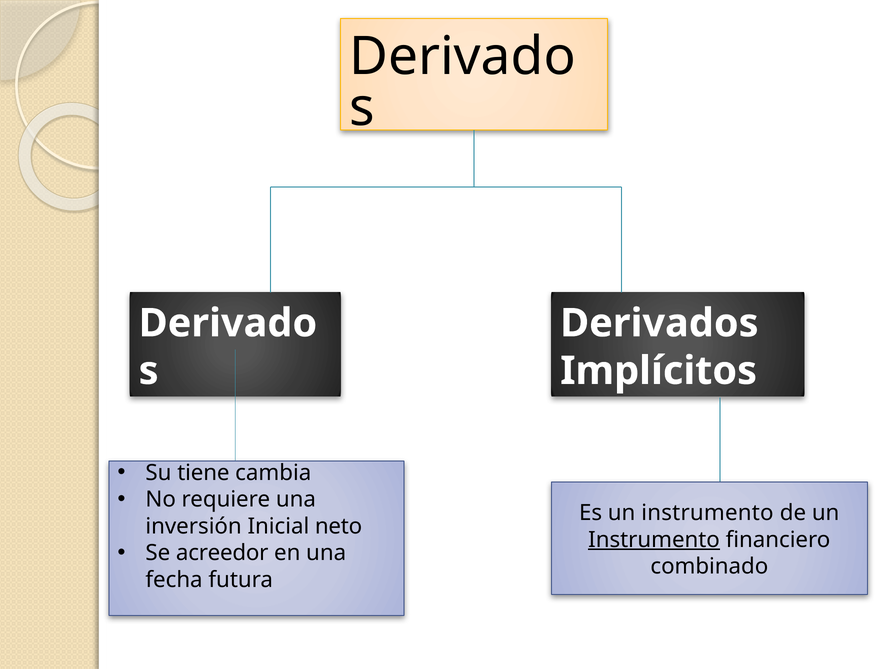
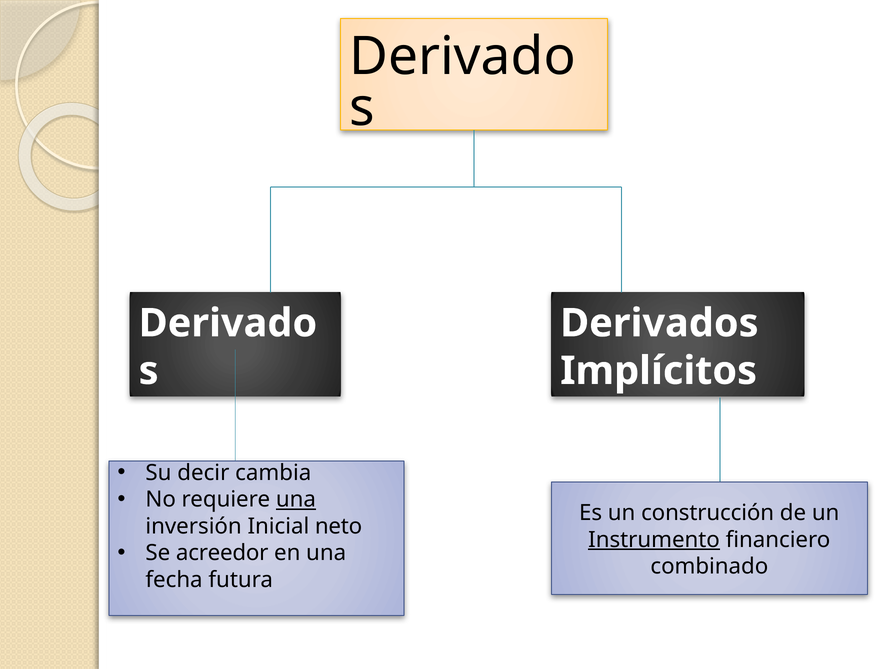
tiene: tiene -> decir (203, 473)
una underline: none -> present (296, 500)
Es un instrumento: instrumento -> construcción (708, 513)
